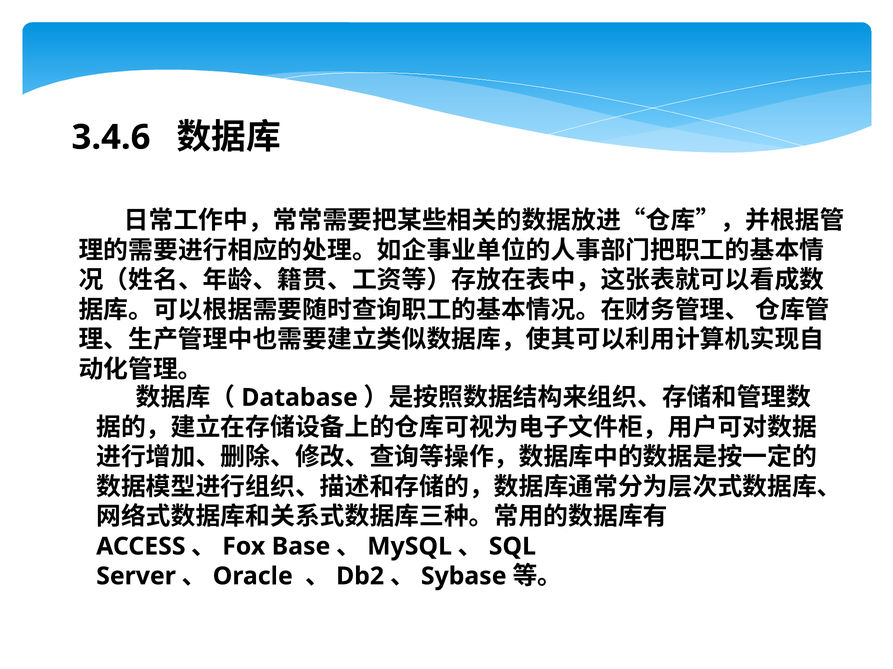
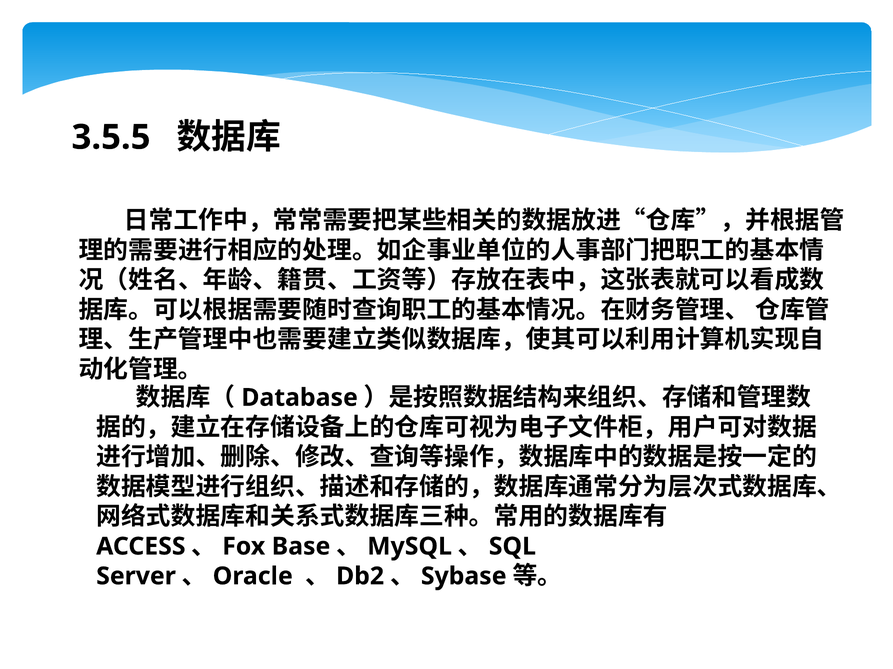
3.4.6: 3.4.6 -> 3.5.5 (111, 137)
